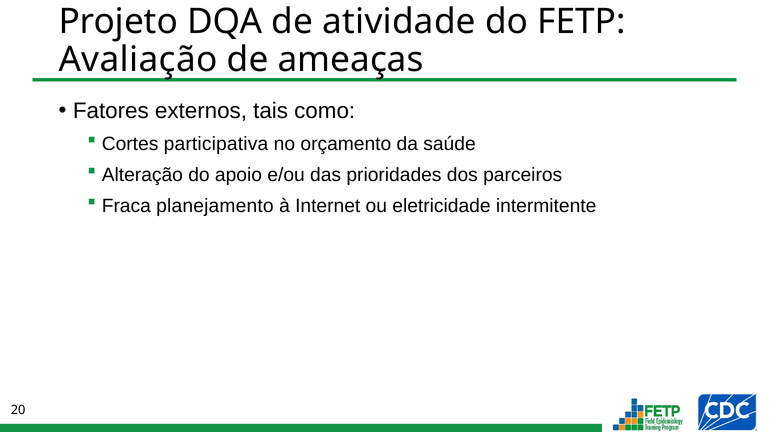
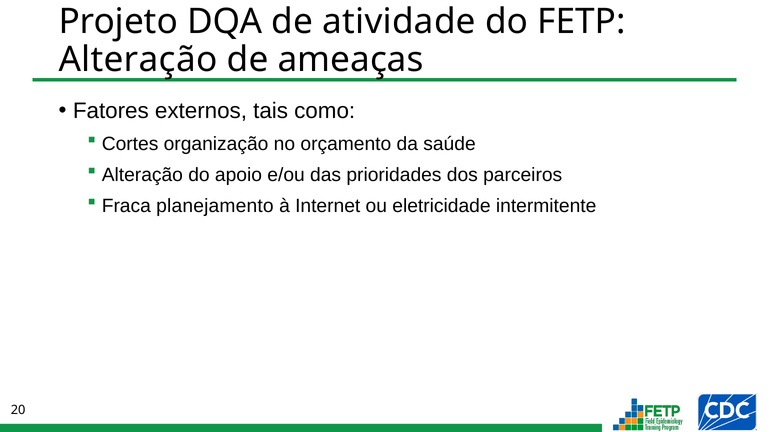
Avaliação: Avaliação -> Alteração (138, 60)
participativa: participativa -> organização (216, 144)
